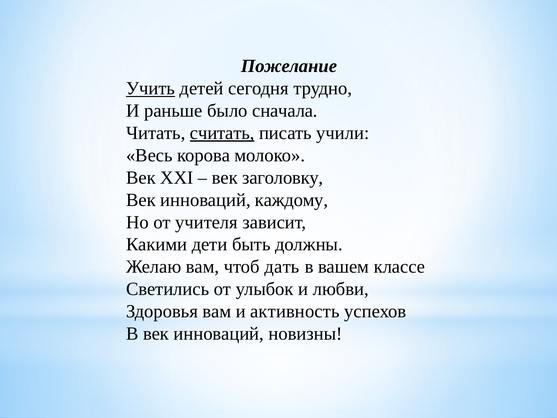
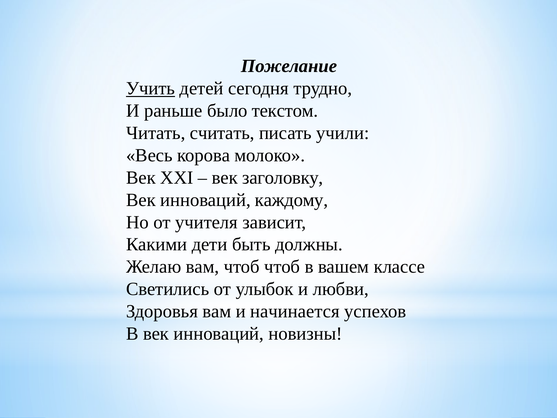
сначала: сначала -> текстом (285, 111)
считать underline: present -> none (222, 133)
чтоб дать: дать -> чтоб (282, 267)
активность: активность -> начинается (295, 311)
